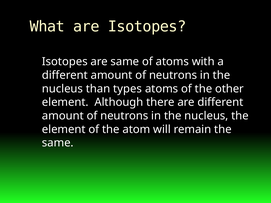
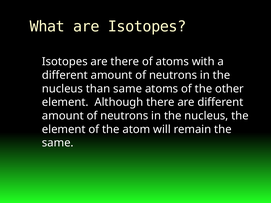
are same: same -> there (125, 62)
than types: types -> same (128, 89)
